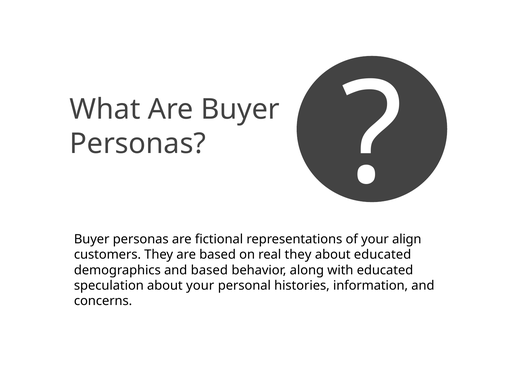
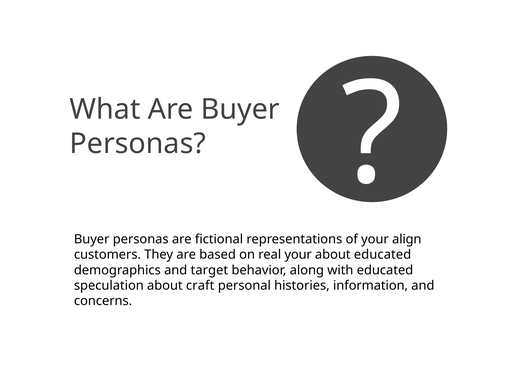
real they: they -> your (298, 255)
and based: based -> target (209, 270)
about your: your -> craft (200, 286)
